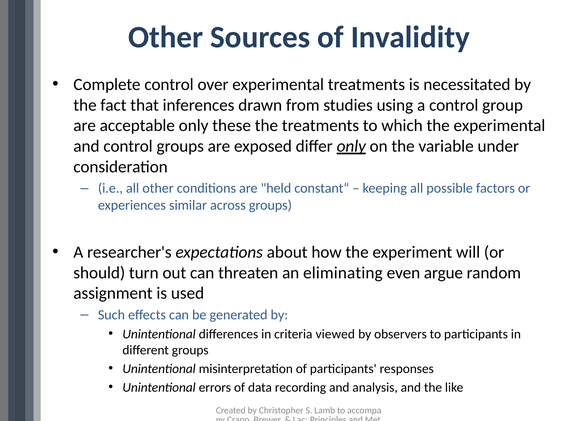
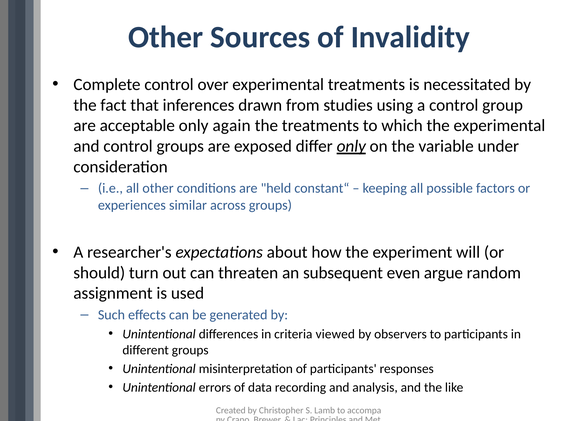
these: these -> again (232, 126)
eliminating: eliminating -> subsequent (343, 273)
